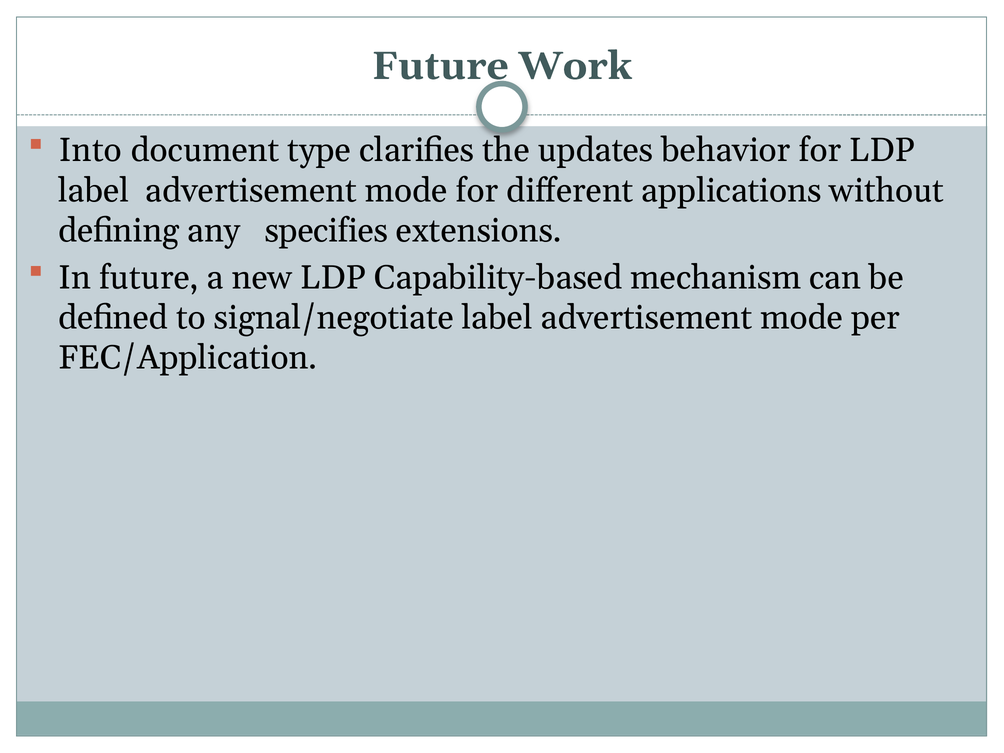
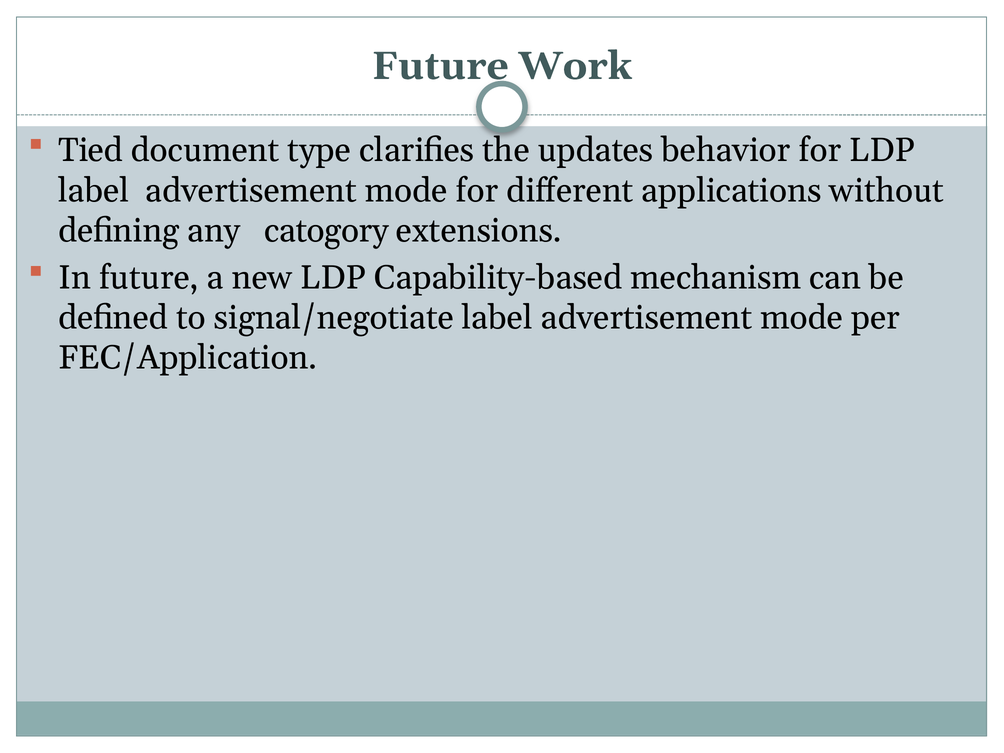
Into: Into -> Tied (91, 150)
specifies: specifies -> catogory (326, 231)
